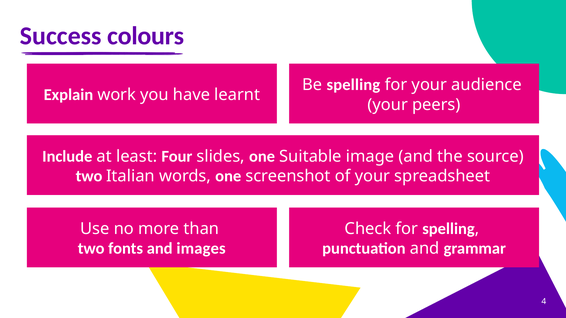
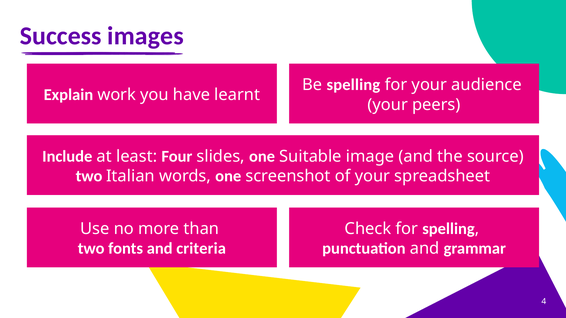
colours: colours -> images (146, 36)
images: images -> criteria (201, 249)
